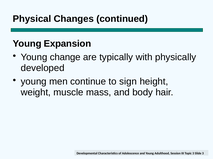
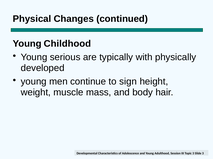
Expansion: Expansion -> Childhood (67, 44)
change: change -> serious (65, 57)
